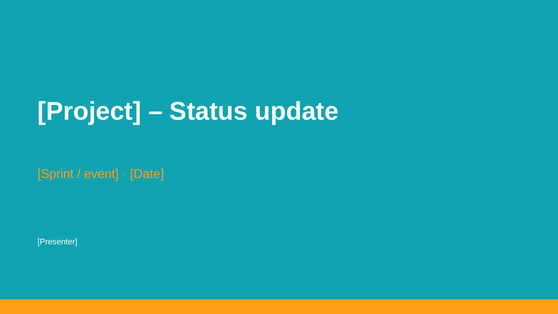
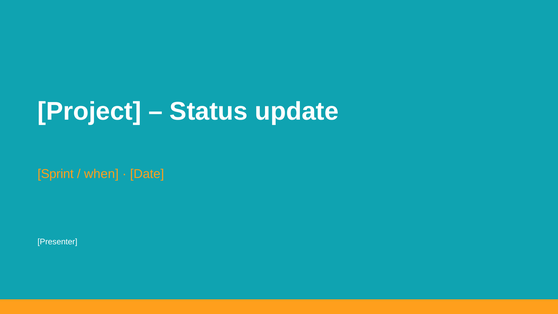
event: event -> when (101, 174)
